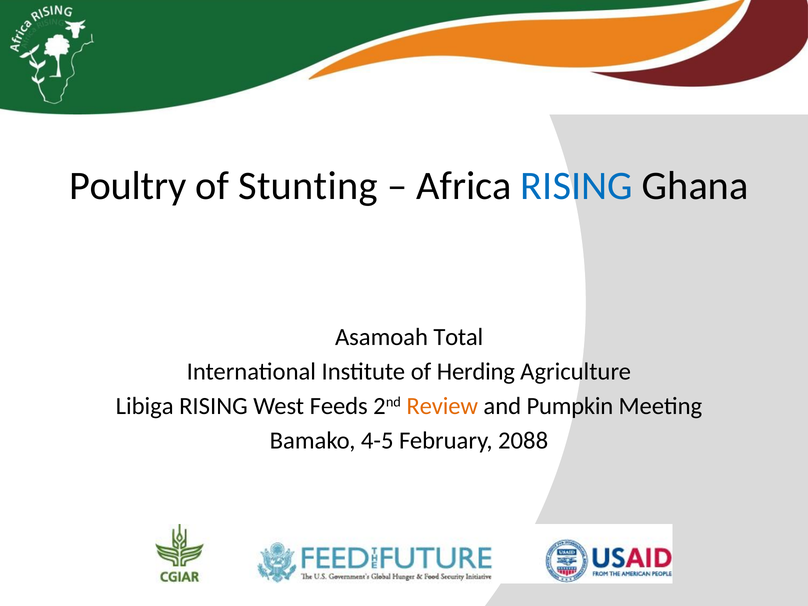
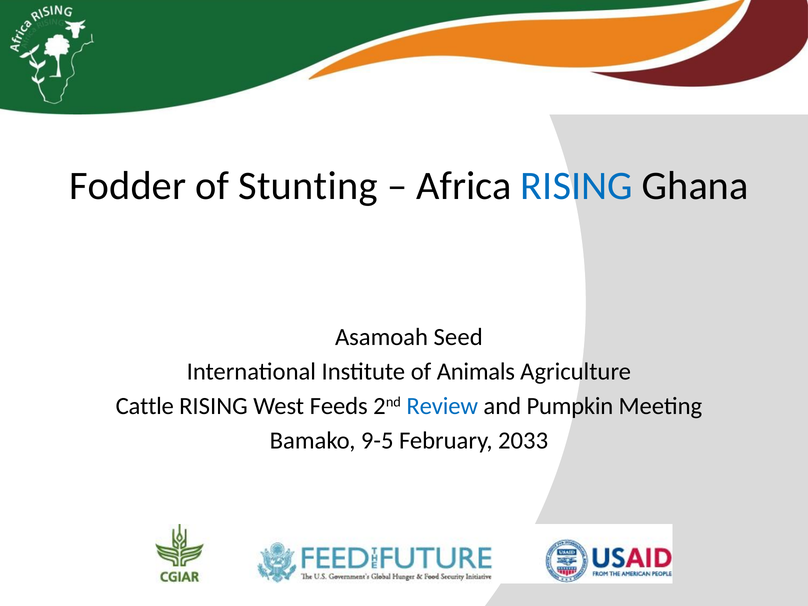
Poultry: Poultry -> Fodder (128, 186)
Total: Total -> Seed (458, 337)
Herding: Herding -> Animals (476, 372)
Libiga: Libiga -> Cattle (145, 406)
Review colour: orange -> blue (442, 406)
4-5: 4-5 -> 9-5 (377, 441)
2088: 2088 -> 2033 (523, 441)
